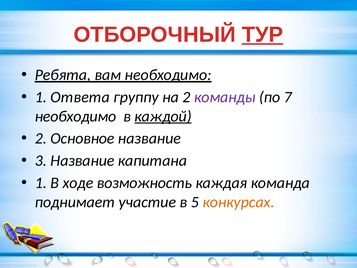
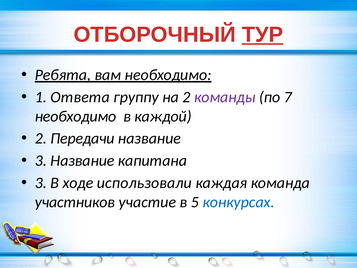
каждой underline: present -> none (163, 116)
Основное: Основное -> Передачи (82, 138)
1: 1 -> 3 (41, 183)
возможность: возможность -> использовали (144, 183)
поднимает: поднимает -> участников (75, 202)
конкурсах colour: orange -> blue (239, 202)
